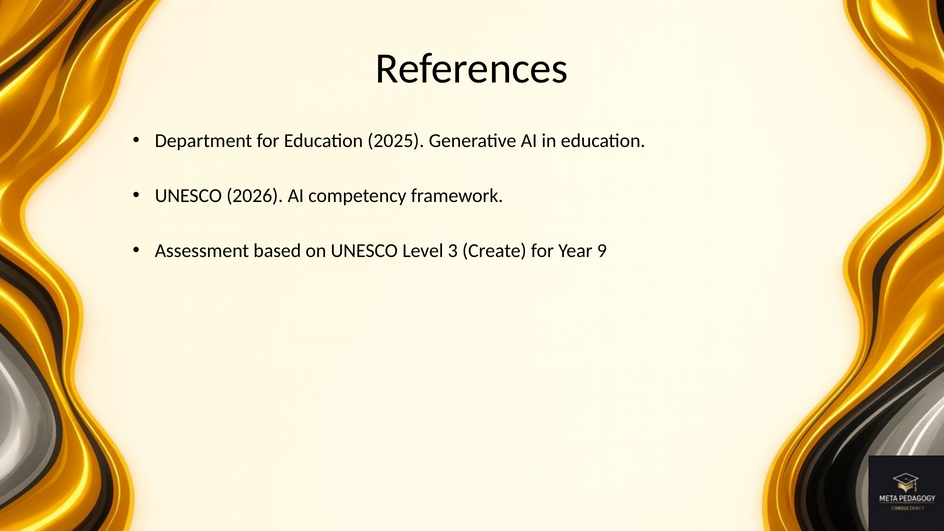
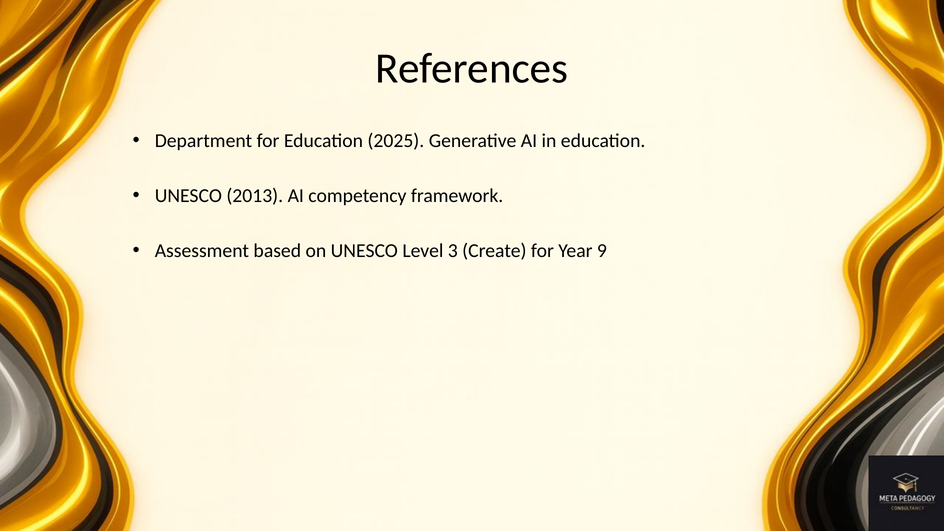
2026: 2026 -> 2013 (255, 196)
